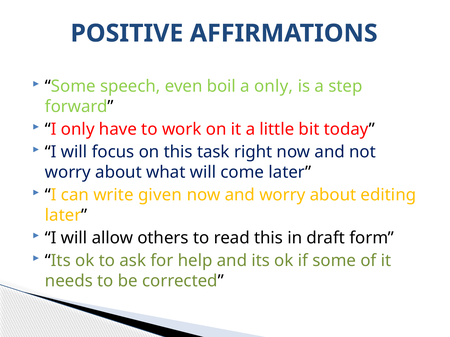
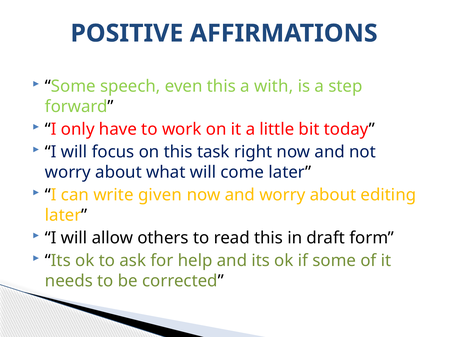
even boil: boil -> this (221, 86)
a only: only -> with (274, 86)
